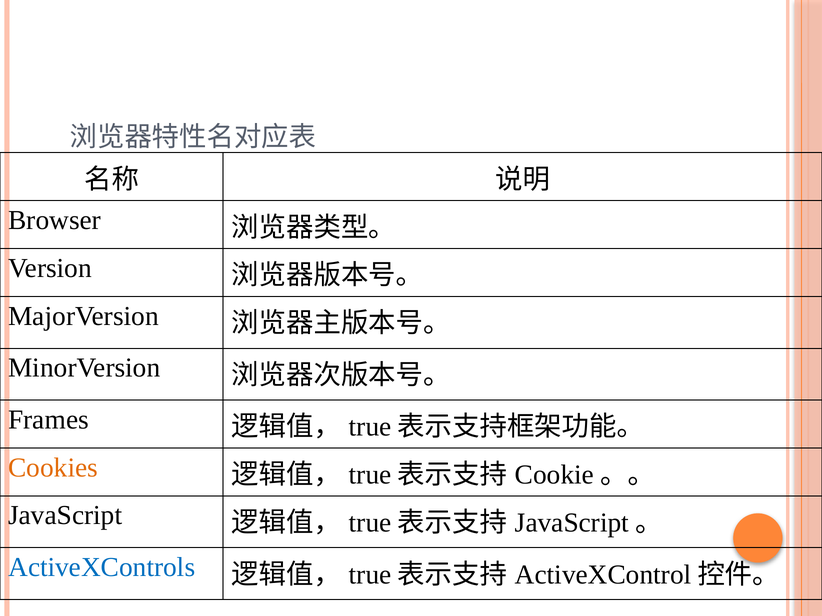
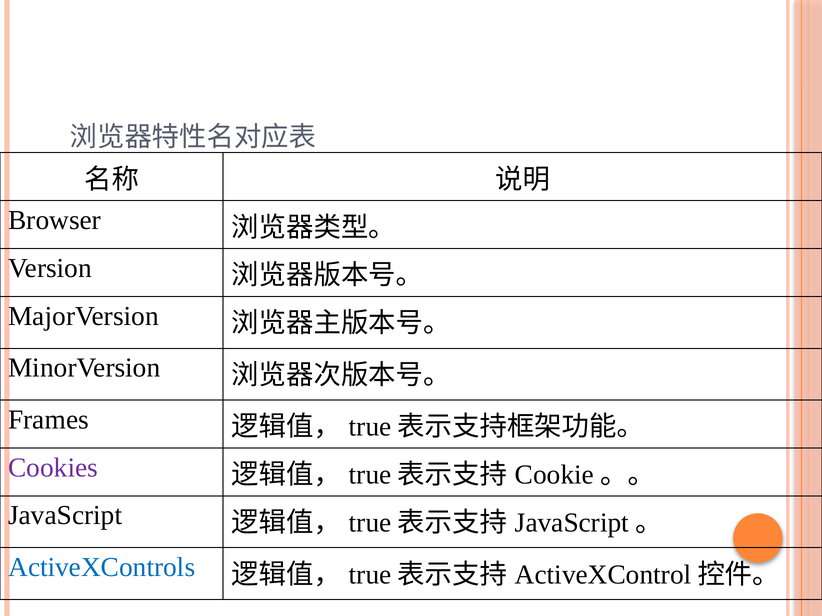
Cookies colour: orange -> purple (53, 468)
